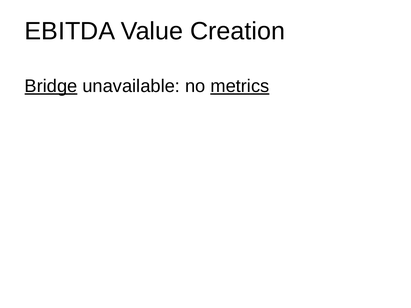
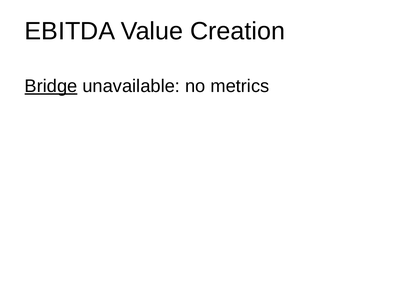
metrics underline: present -> none (240, 86)
